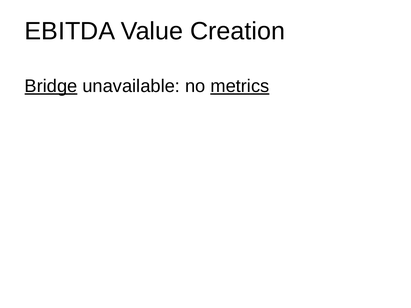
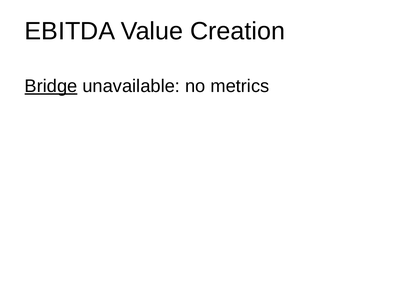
metrics underline: present -> none (240, 86)
